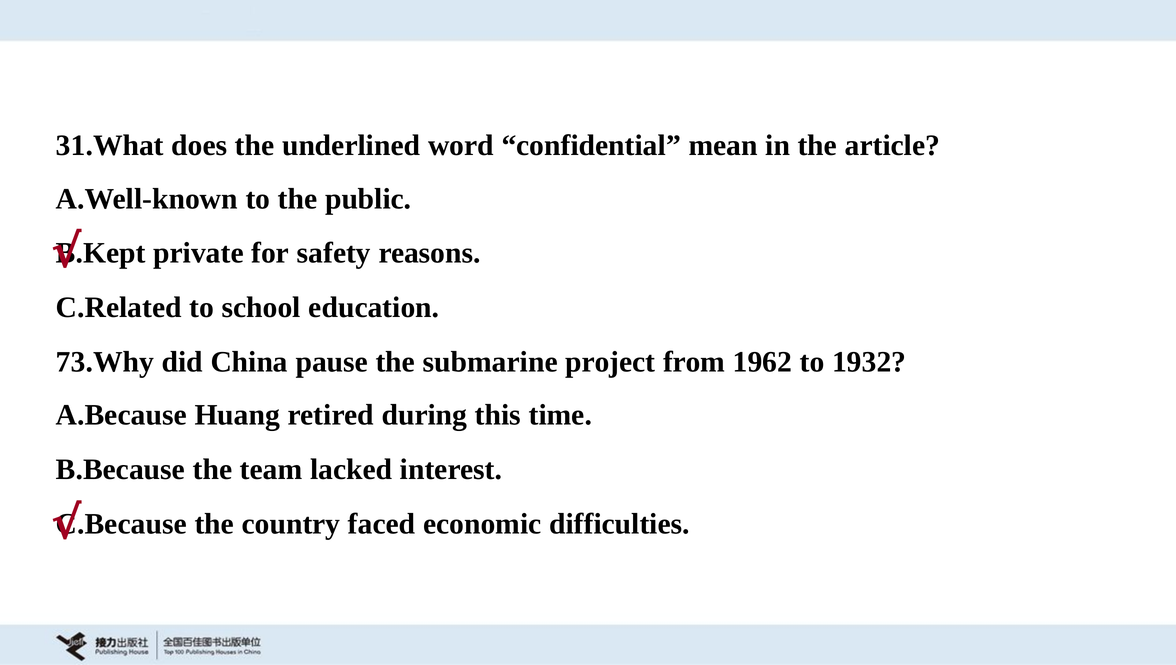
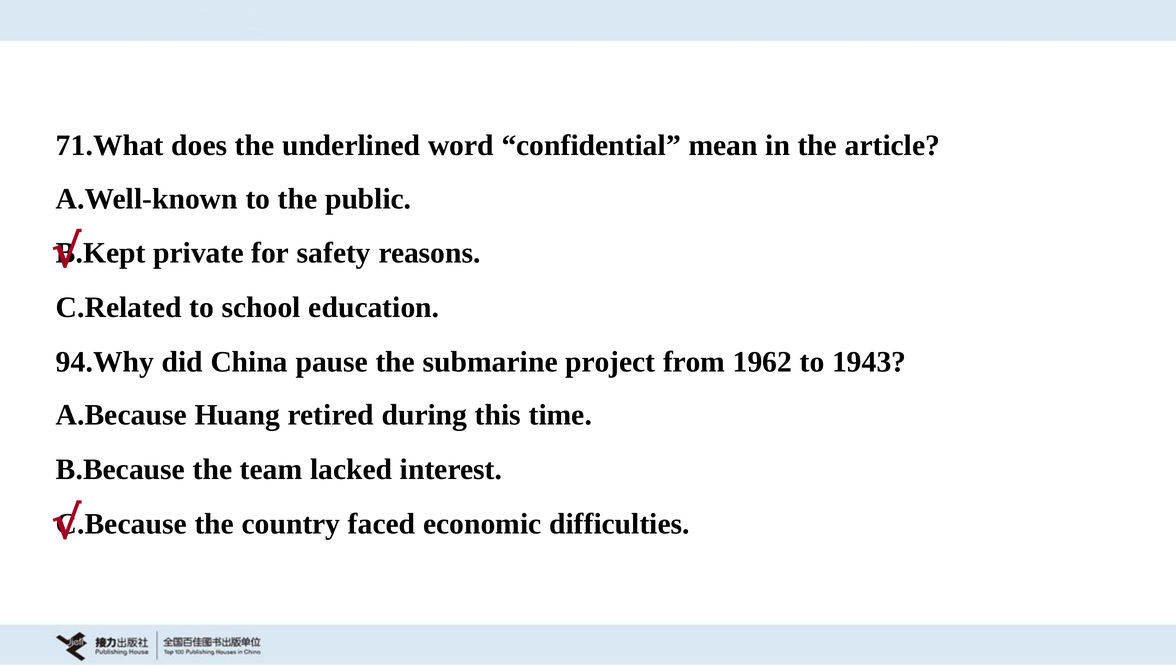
31.What: 31.What -> 71.What (110, 145)
73.Why: 73.Why -> 94.Why (105, 362)
1932: 1932 -> 1943 (869, 362)
